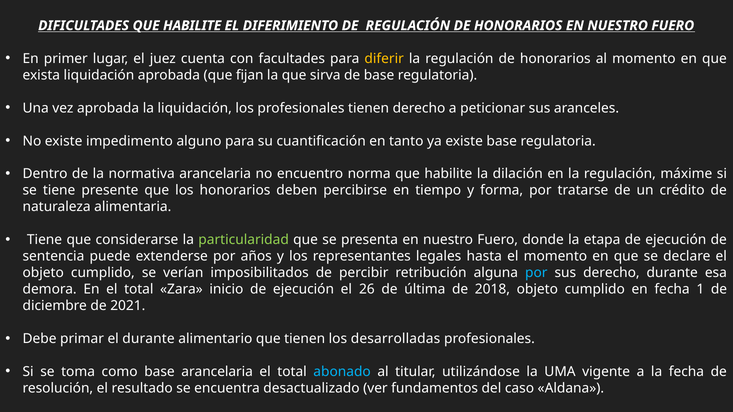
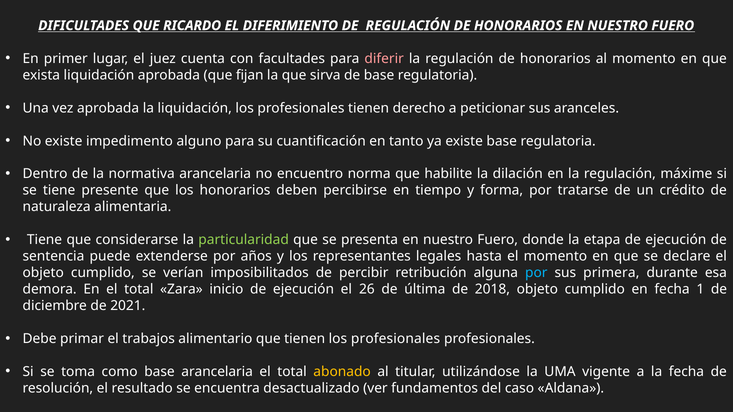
DIFICULTADES QUE HABILITE: HABILITE -> RICARDO (192, 26)
diferir colour: yellow -> pink (384, 59)
sus derecho: derecho -> primera (611, 273)
el durante: durante -> trabajos (149, 339)
tienen los desarrolladas: desarrolladas -> profesionales (396, 339)
abonado colour: light blue -> yellow (342, 372)
